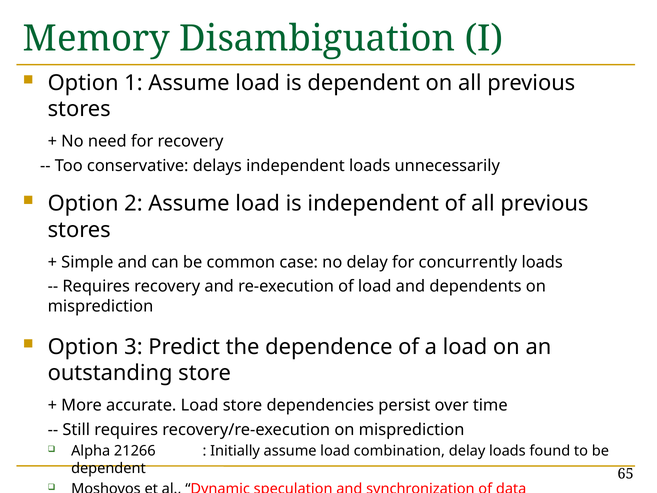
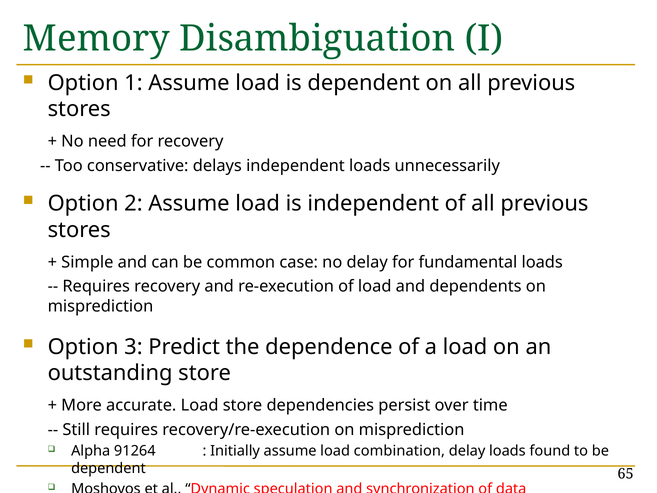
concurrently: concurrently -> fundamental (468, 262)
21266: 21266 -> 91264 (135, 451)
